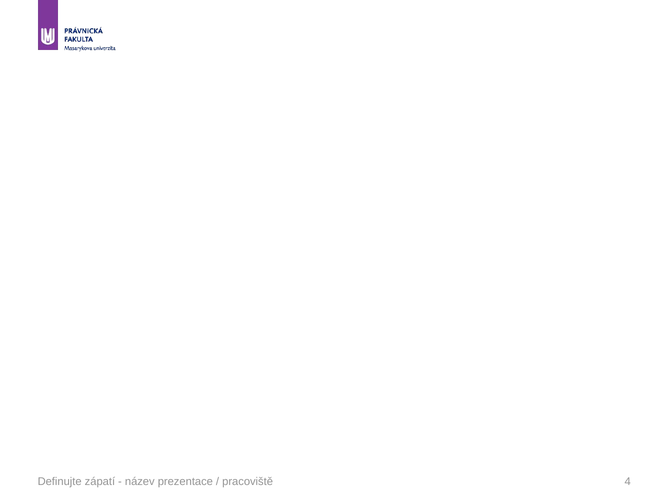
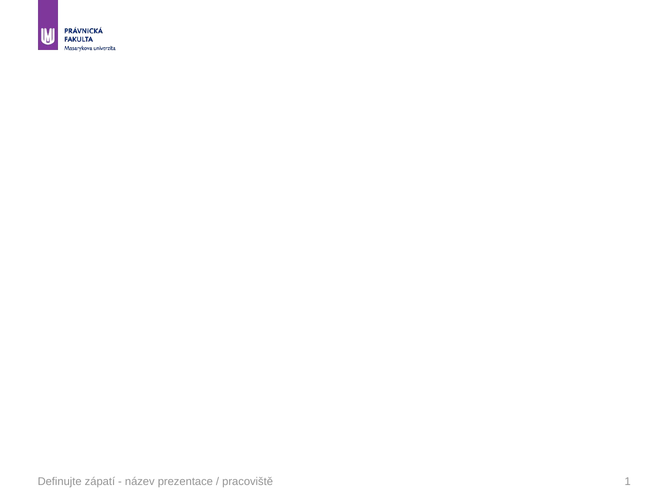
4: 4 -> 1 (628, 482)
